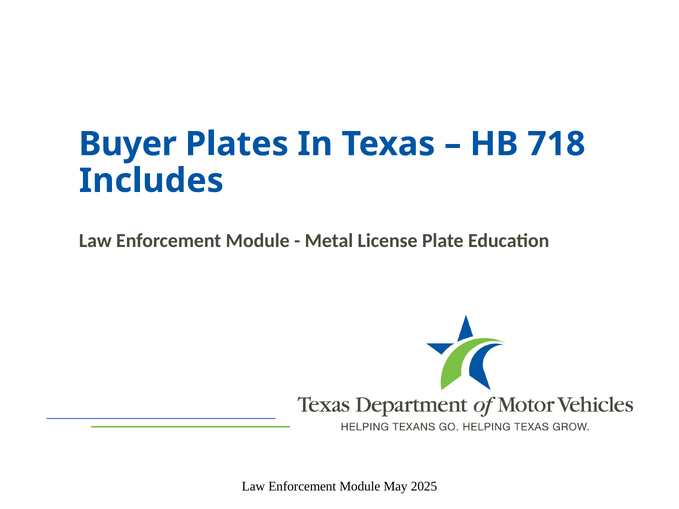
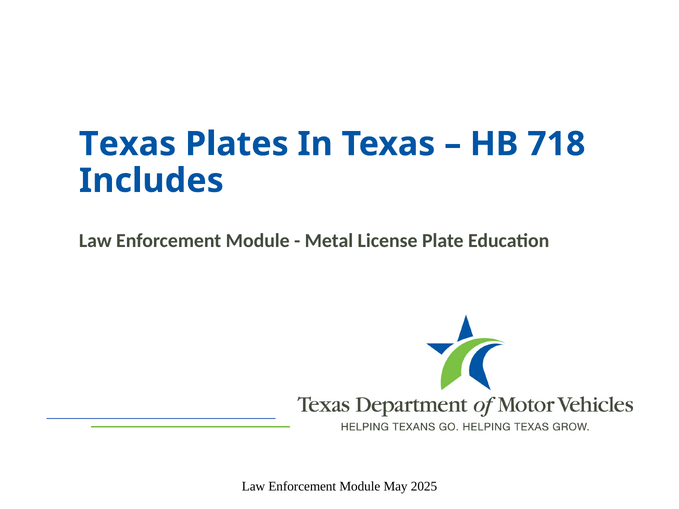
Buyer: Buyer -> Texas (128, 144)
